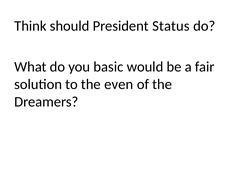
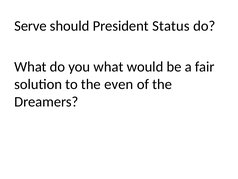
Think: Think -> Serve (30, 26)
you basic: basic -> what (108, 67)
